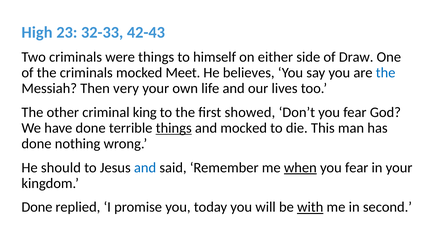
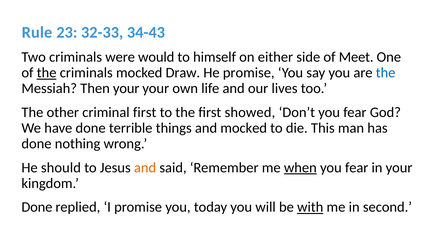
High: High -> Rule (37, 32)
42-43: 42-43 -> 34-43 (146, 32)
were things: things -> would (156, 57)
Draw: Draw -> Meet (356, 57)
the underline: none -> present (47, 73)
Meet: Meet -> Draw (183, 73)
He believes: believes -> promise (249, 73)
Then very: very -> your (126, 88)
criminal king: king -> first (145, 112)
things underline: present -> none (174, 128)
and colour: blue -> orange (145, 167)
